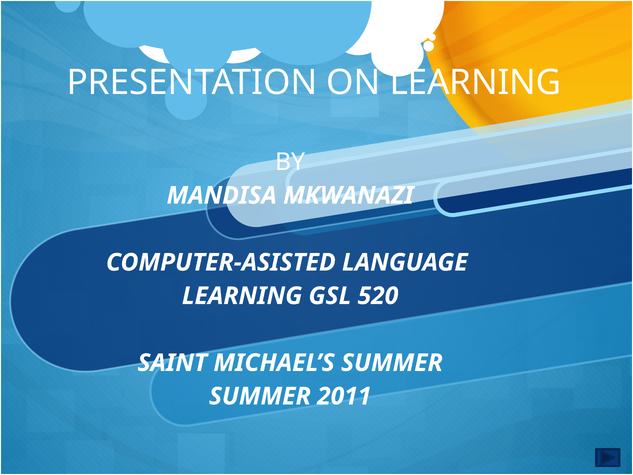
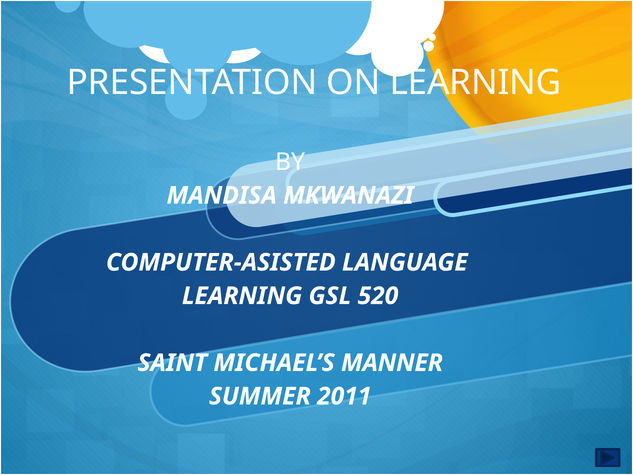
MICHAEL’S SUMMER: SUMMER -> MANNER (392, 363)
